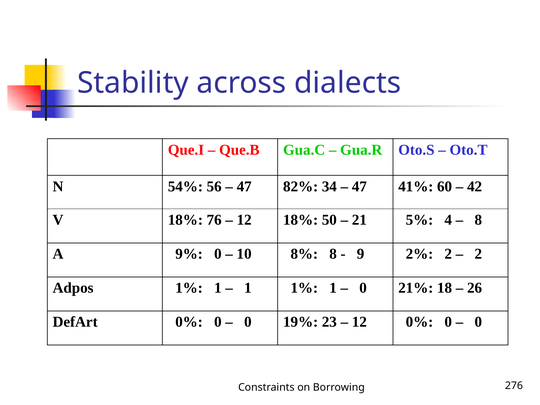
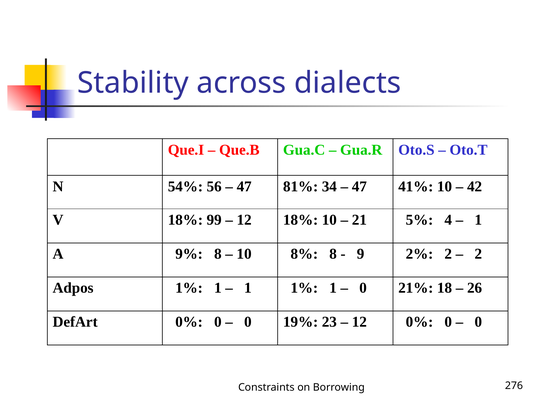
82%: 82% -> 81% (301, 187)
41% 60: 60 -> 10 (445, 187)
76: 76 -> 99 (214, 220)
18% 50: 50 -> 10 (329, 220)
8: 8 -> 1 (478, 220)
9% 0: 0 -> 8 (218, 254)
